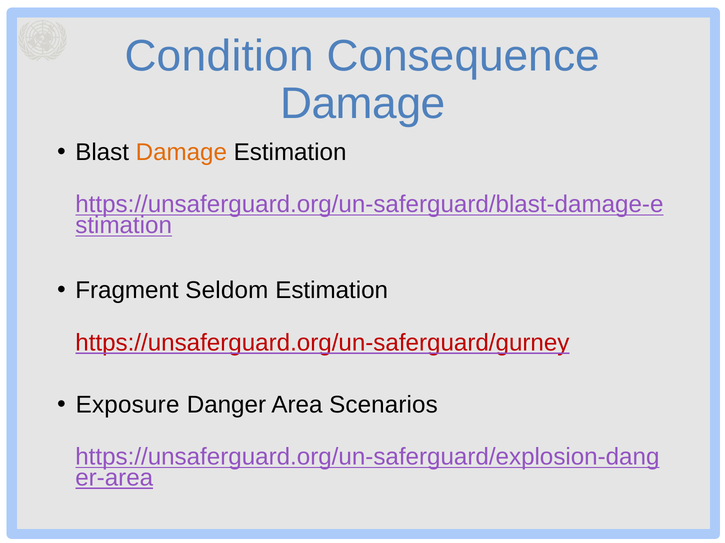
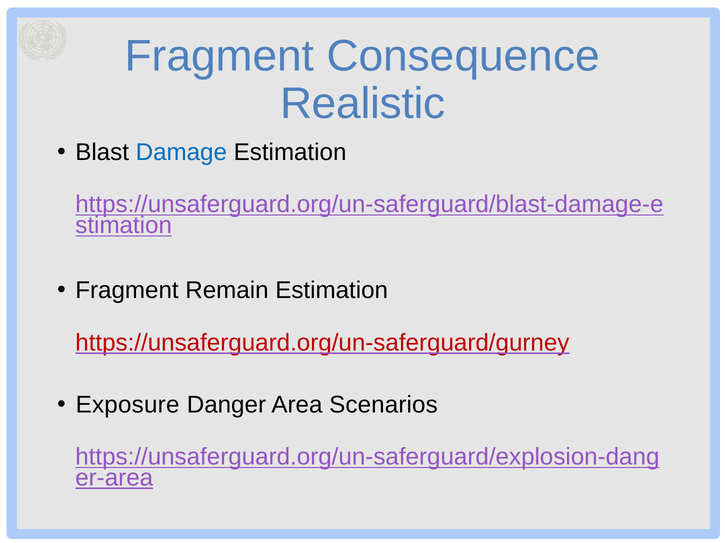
Condition: Condition -> Fragment (219, 56)
Damage: Damage -> Realistic (363, 104)
Damage colour: orange -> blue (181, 153)
Seldom: Seldom -> Remain (227, 291)
